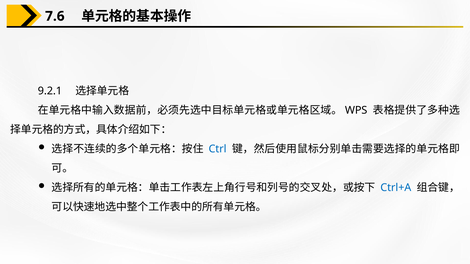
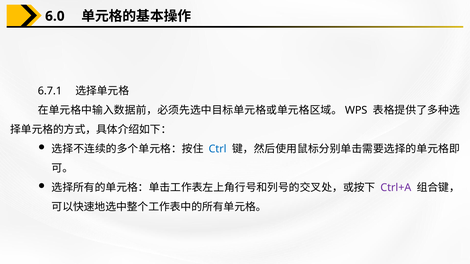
7.6: 7.6 -> 6.0 (55, 16)
9.2.1: 9.2.1 -> 6.7.1 (50, 91)
Ctrl+A colour: blue -> purple (396, 188)
